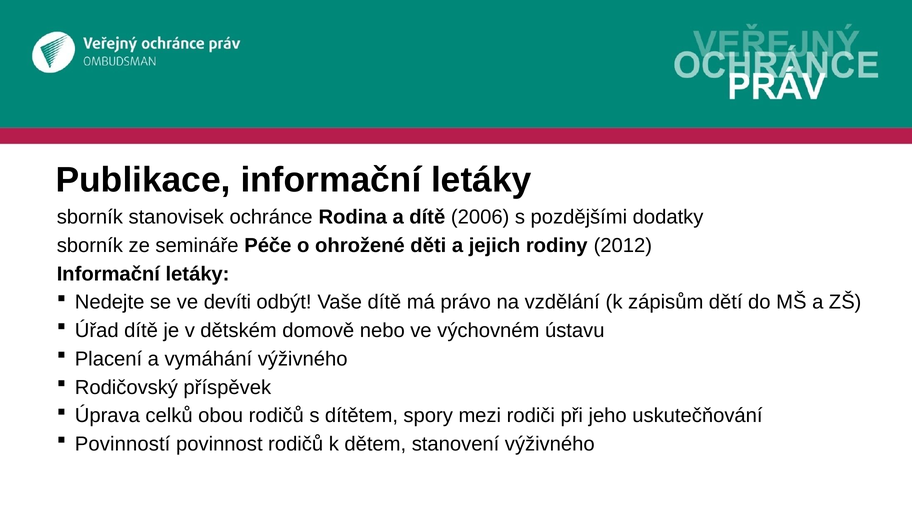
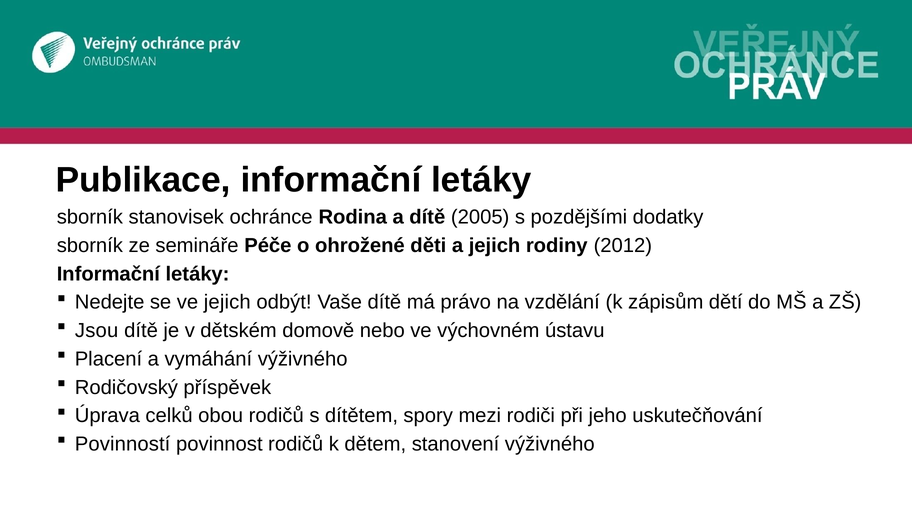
2006: 2006 -> 2005 (480, 217)
ve devíti: devíti -> jejich (227, 302)
Úřad: Úřad -> Jsou (97, 331)
